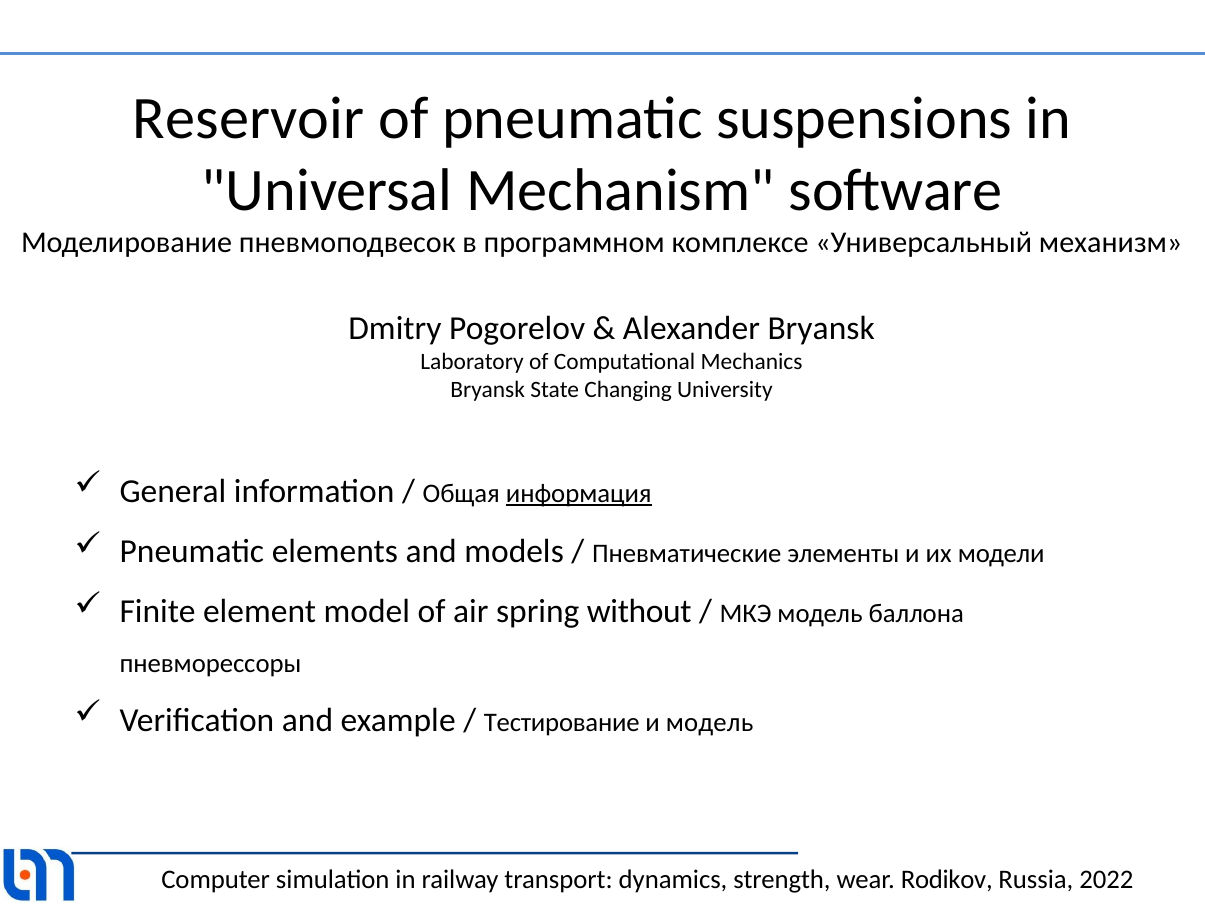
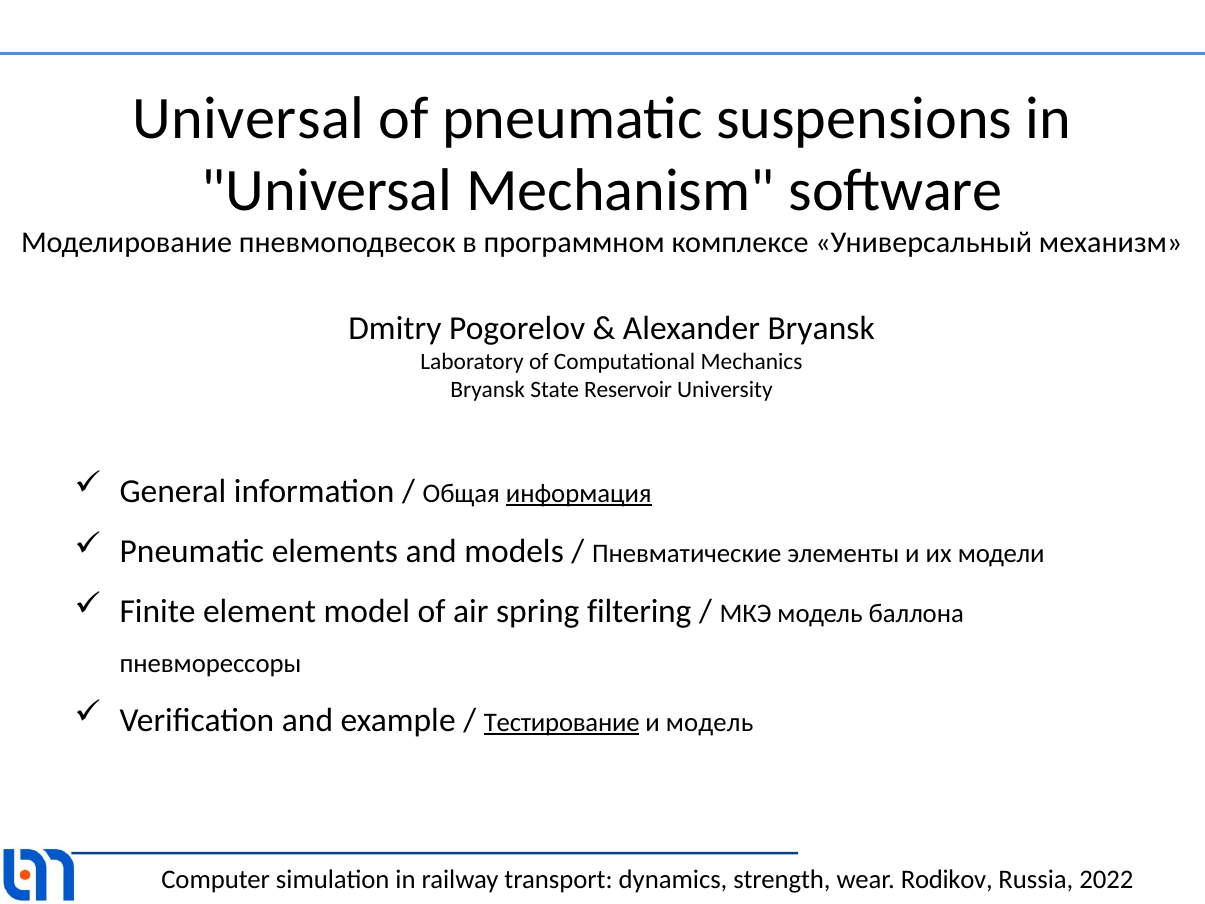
Reservoir: Reservoir -> Universal (249, 119)
Changing: Changing -> Reservoir (628, 390)
without: without -> filtering (639, 612)
Тестирование underline: none -> present (562, 722)
